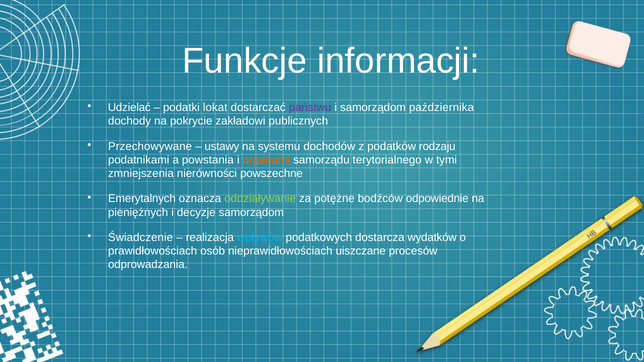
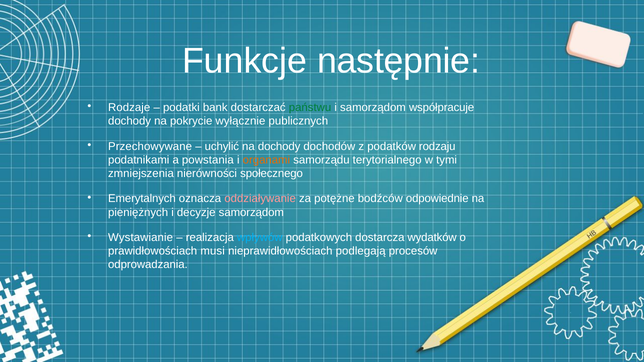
informacji: informacji -> następnie (398, 61)
Udzielać: Udzielać -> Rodzaje (129, 108)
lokat: lokat -> bank (215, 108)
państwu colour: purple -> green (310, 108)
października: października -> współpracuje (442, 108)
zakładowi: zakładowi -> wyłącznie (240, 121)
ustawy: ustawy -> uchylić (222, 146)
na systemu: systemu -> dochody (279, 146)
powszechne: powszechne -> społecznego (272, 174)
oddziaływanie colour: light green -> pink (260, 199)
Świadczenie: Świadczenie -> Wystawianie (141, 238)
osób: osób -> musi (213, 251)
uiszczane: uiszczane -> podlegają (361, 251)
